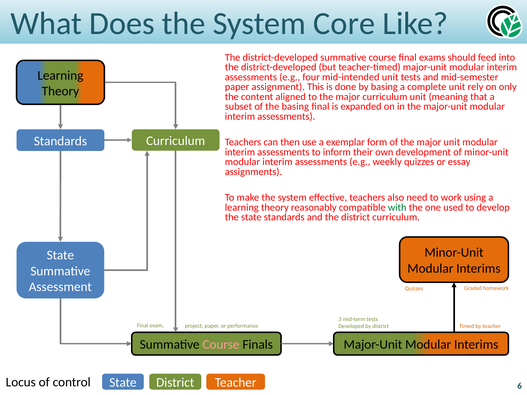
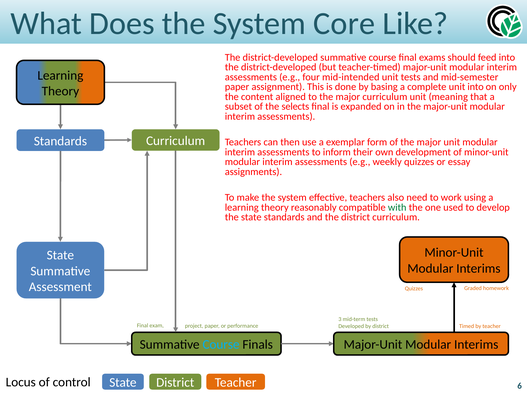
unit rely: rely -> into (476, 87)
the basing: basing -> selects (295, 107)
Course colour: pink -> light blue (221, 345)
